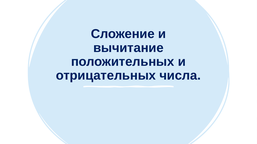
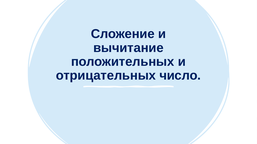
числа: числа -> число (180, 76)
